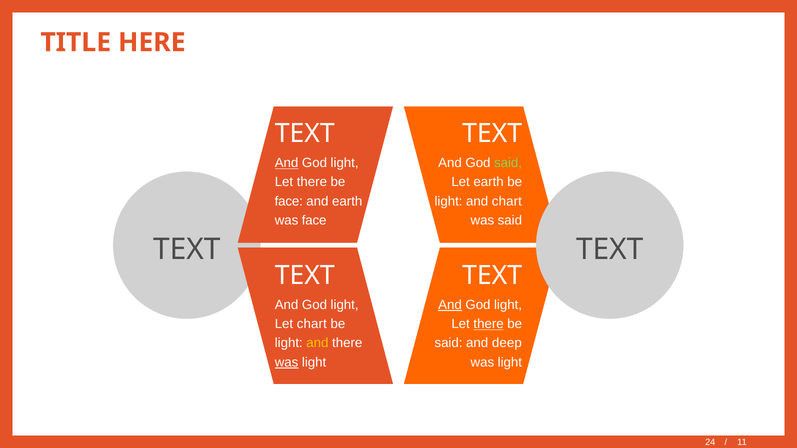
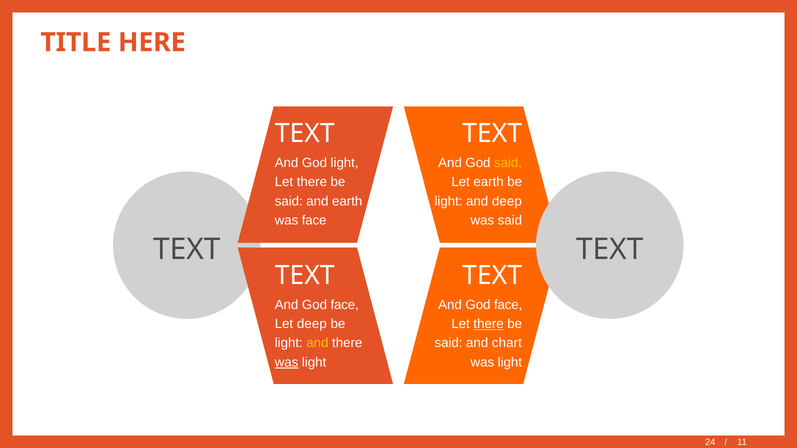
And underline: present -> none (287, 163)
said colour: light green -> yellow (508, 163)
face: face -> said (289, 201)
and chart: chart -> deep (507, 201)
light: light -> face (345, 305)
And underline: present -> none (450, 305)
light: light -> face (508, 305)
Let chart: chart -> deep (312, 324)
deep: deep -> chart (507, 343)
